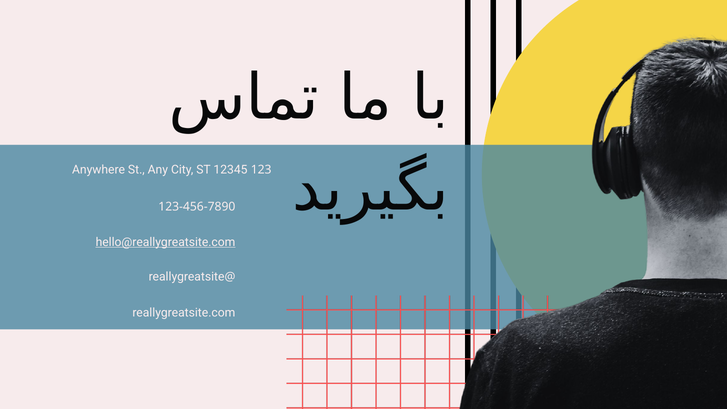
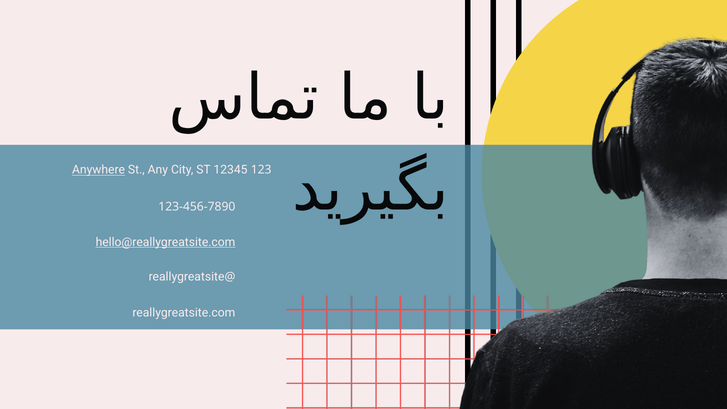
Anywhere underline: none -> present (99, 170)
